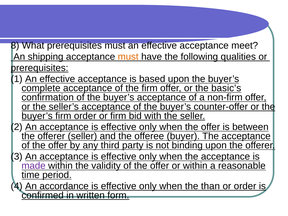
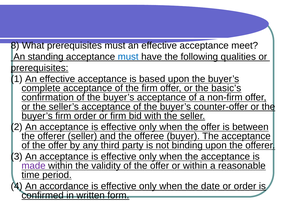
shipping: shipping -> standing (46, 57)
must colour: orange -> blue (128, 57)
than: than -> date (210, 186)
